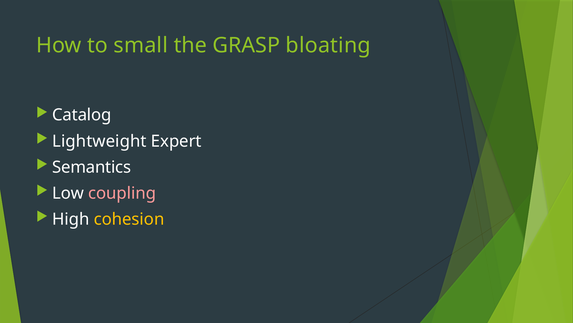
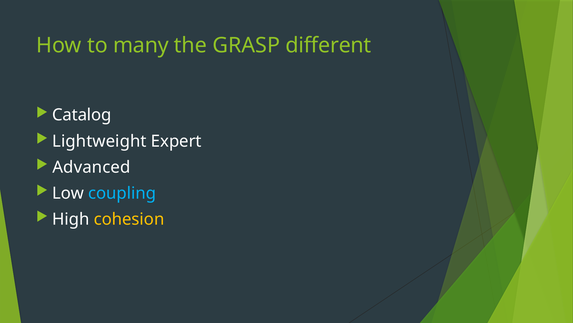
small: small -> many (141, 45)
bloating: bloating -> different (328, 45)
Semantics: Semantics -> Advanced (91, 167)
coupling colour: pink -> light blue (122, 193)
